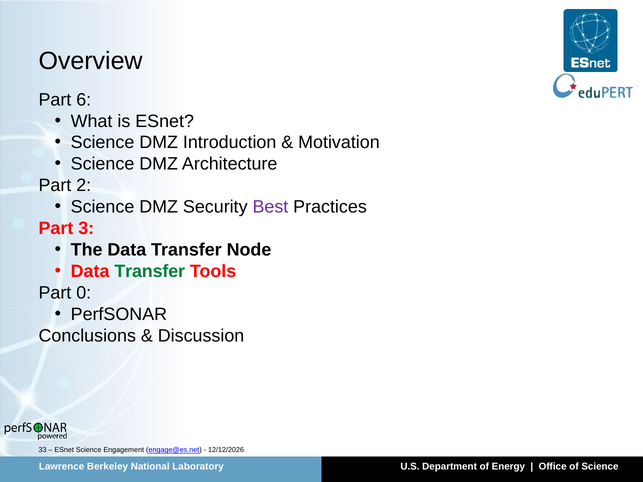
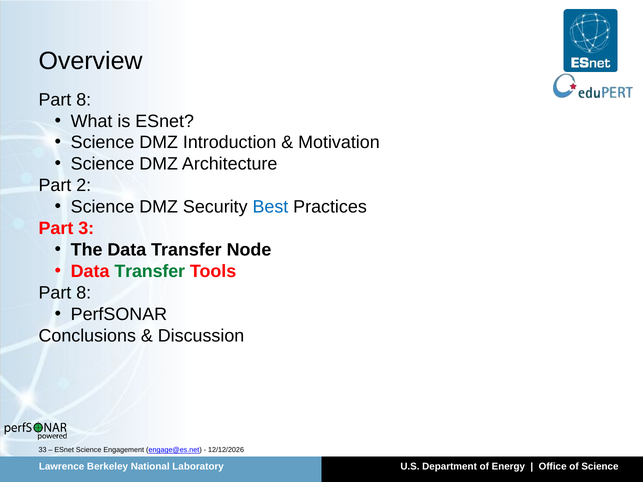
6: 6 -> 8 (84, 100)
Best colour: purple -> blue (270, 207)
0: 0 -> 8 (84, 293)
